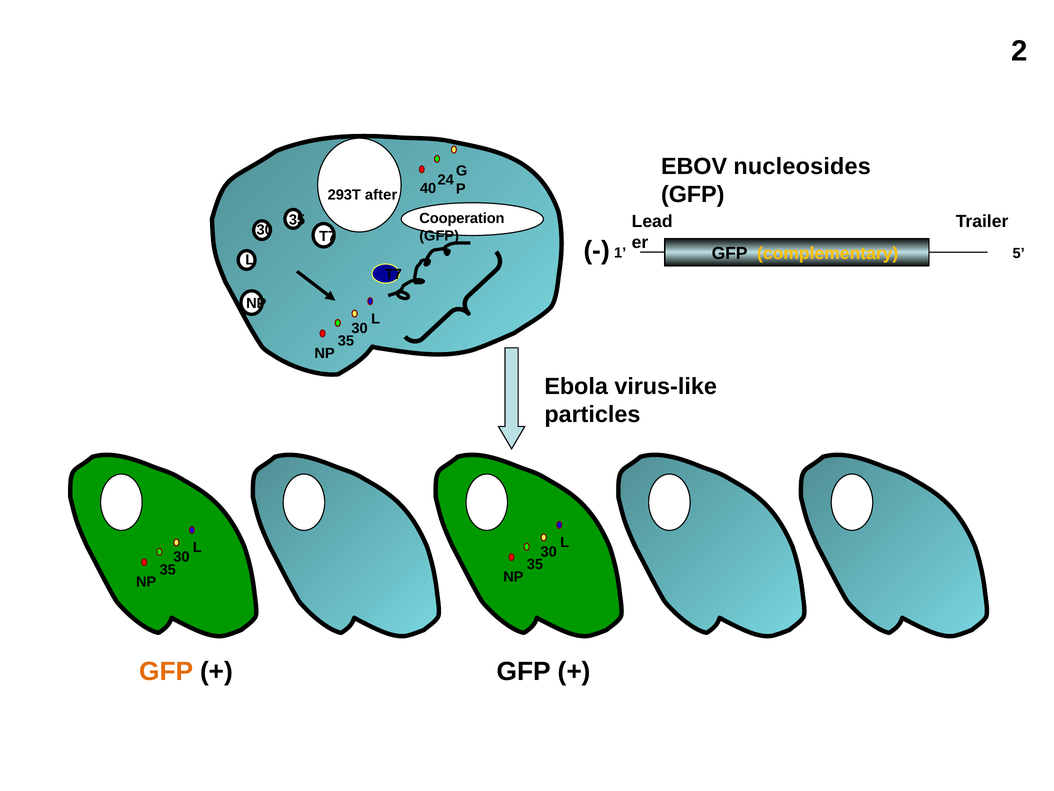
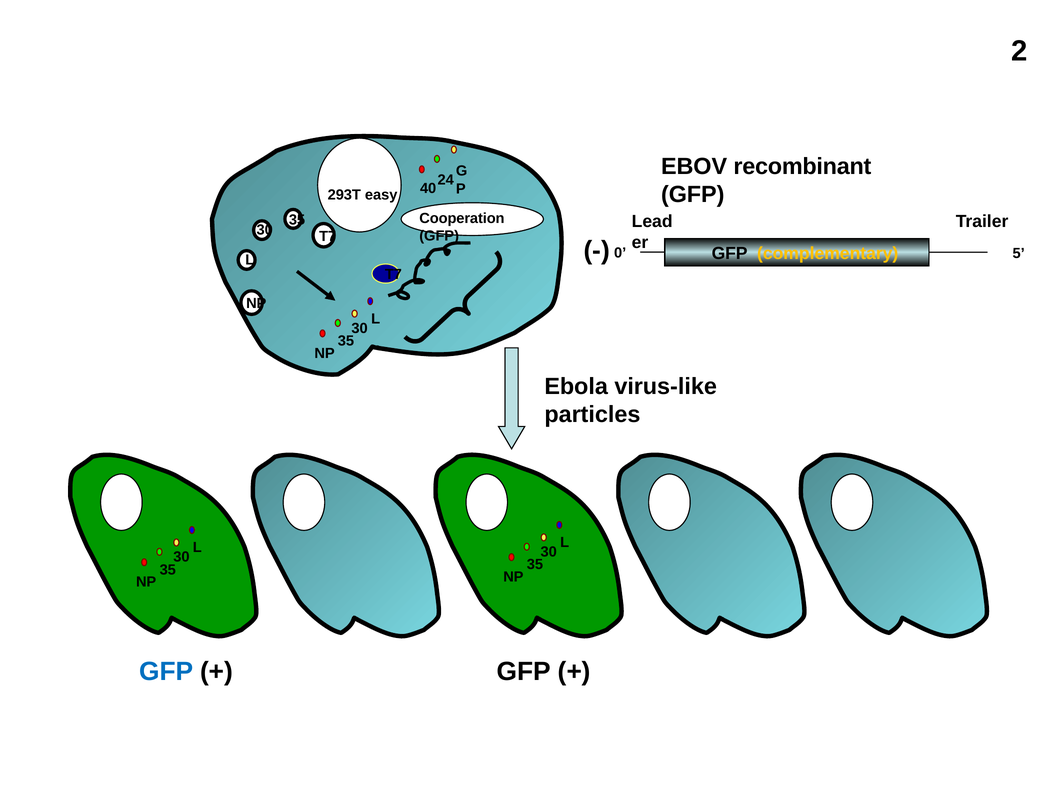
nucleosides: nucleosides -> recombinant (802, 166)
after: after -> easy (381, 195)
1: 1 -> 0 (620, 253)
GFP colour: orange -> blue (166, 671)
